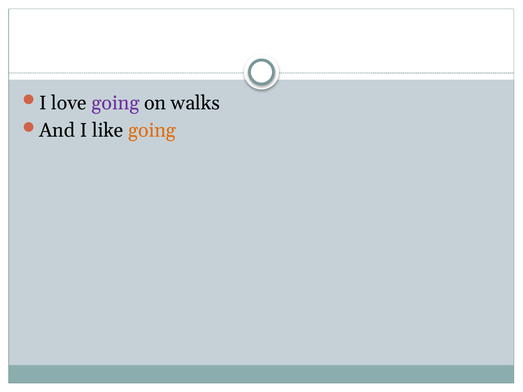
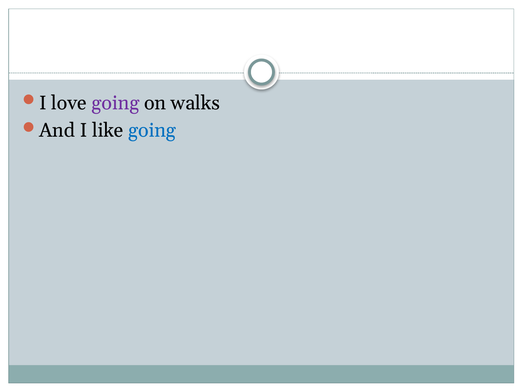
going colour: orange -> blue (152, 131)
